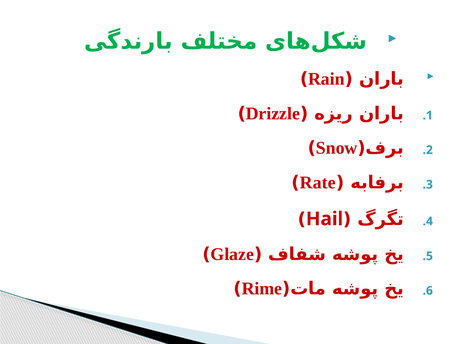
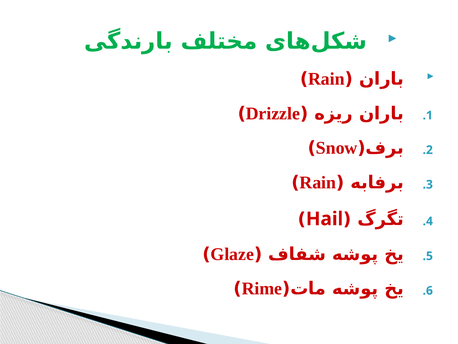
Rate: Rate -> Rain (318, 182)
